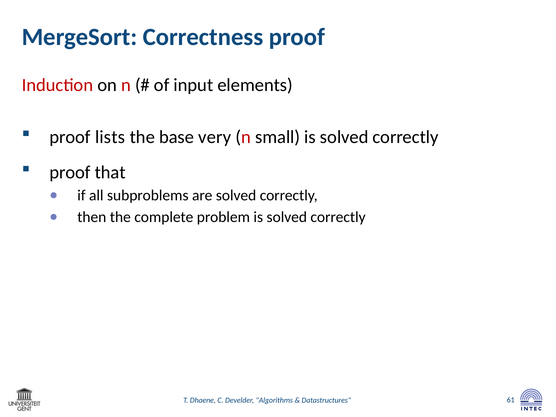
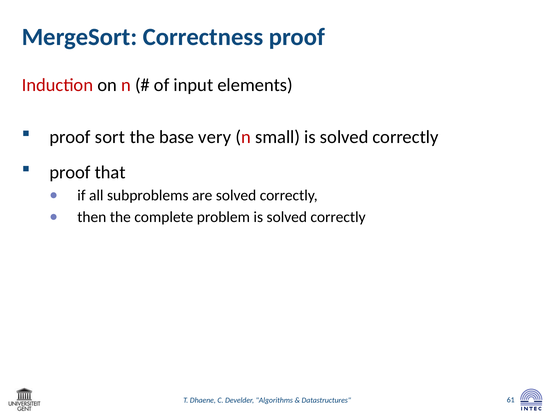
lists: lists -> sort (110, 137)
